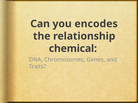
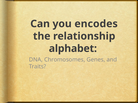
chemical: chemical -> alphabet (73, 49)
